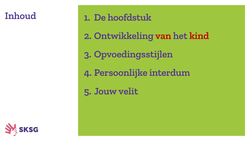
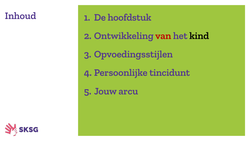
kind colour: red -> black (199, 36)
interdum: interdum -> tincidunt (170, 73)
velit: velit -> arcu (128, 91)
